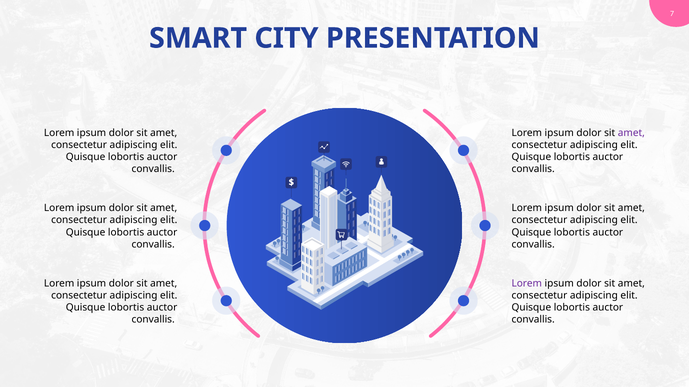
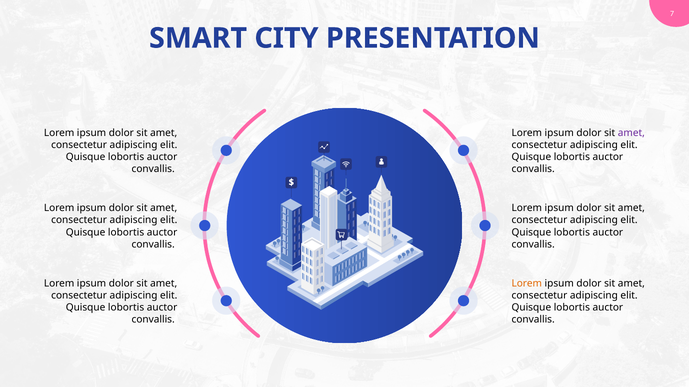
Lorem colour: purple -> orange (527, 284)
